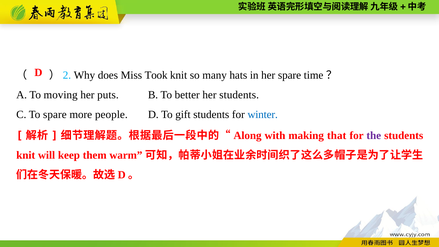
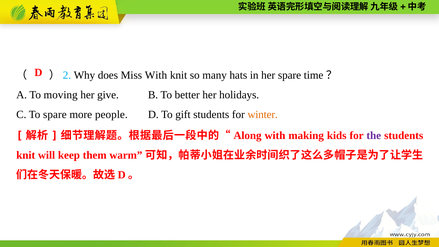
Miss Took: Took -> With (156, 75)
puts: puts -> give (108, 95)
her students: students -> holidays (239, 95)
winter colour: blue -> orange (263, 115)
that: that -> kids (337, 135)
